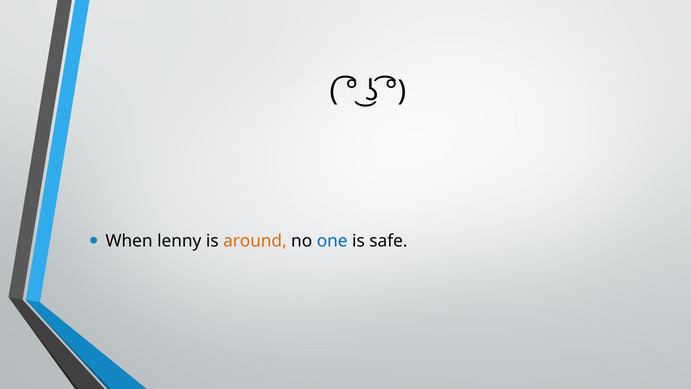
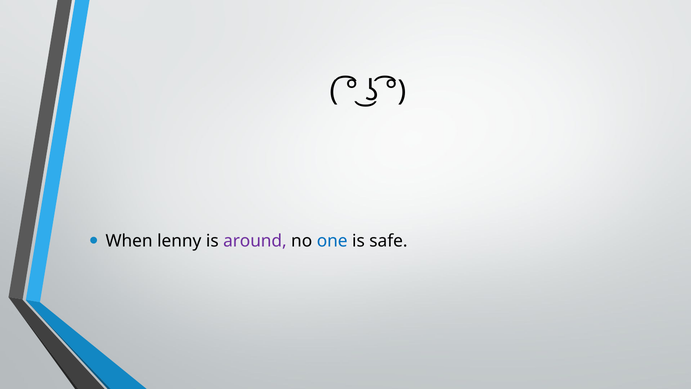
around colour: orange -> purple (255, 241)
